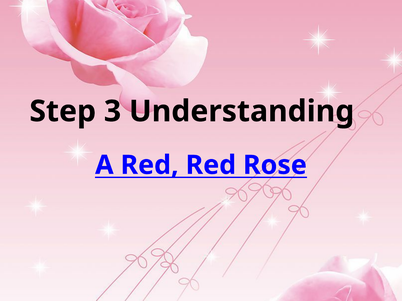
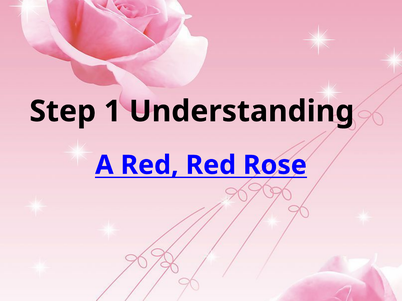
3: 3 -> 1 (113, 112)
